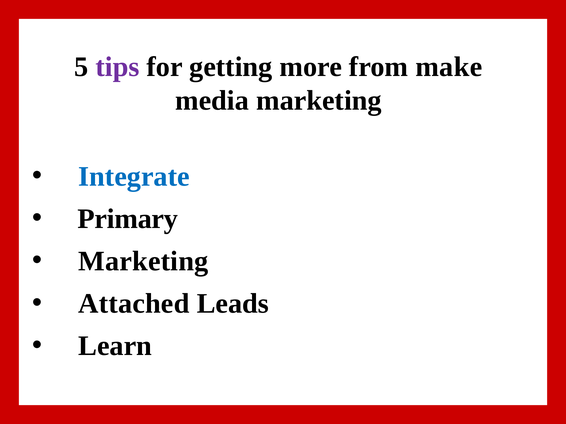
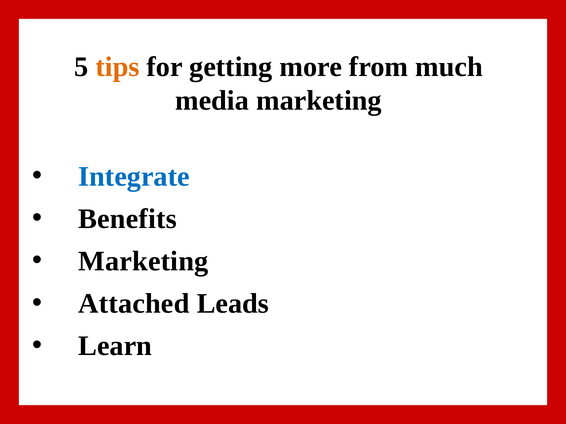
tips colour: purple -> orange (117, 67)
make: make -> much (449, 67)
Primary: Primary -> Benefits (128, 219)
